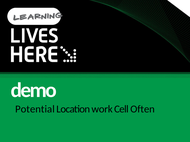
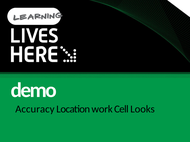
Potential: Potential -> Accuracy (35, 109)
Often: Often -> Looks (143, 109)
